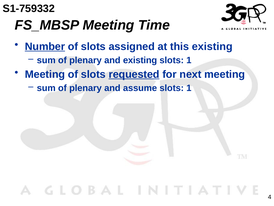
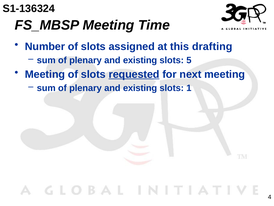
S1-759332: S1-759332 -> S1-136324 (29, 9)
Number underline: present -> none (45, 46)
this existing: existing -> drafting (212, 46)
1: 1 -> 5 (189, 60)
assume: assume -> existing (140, 88)
